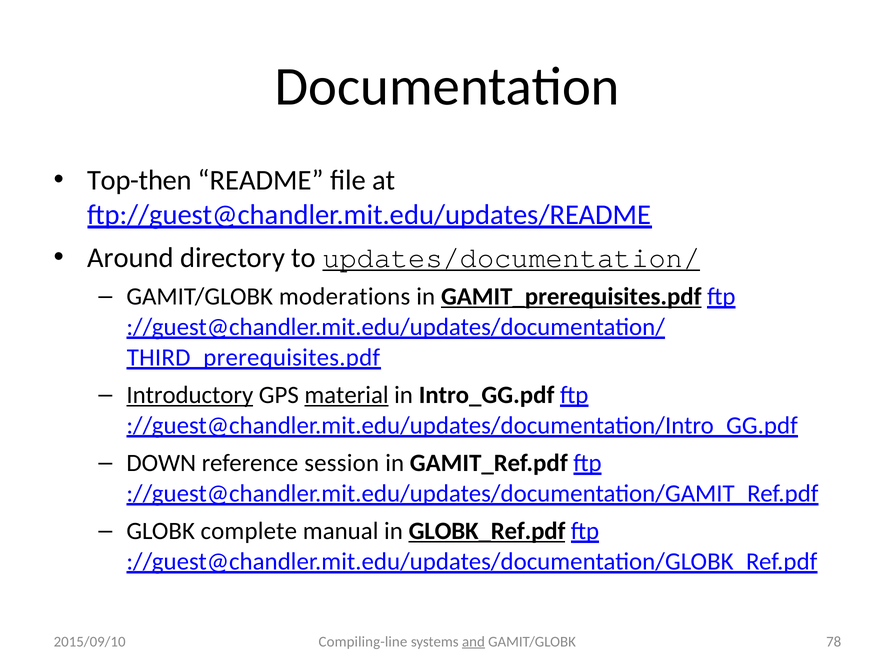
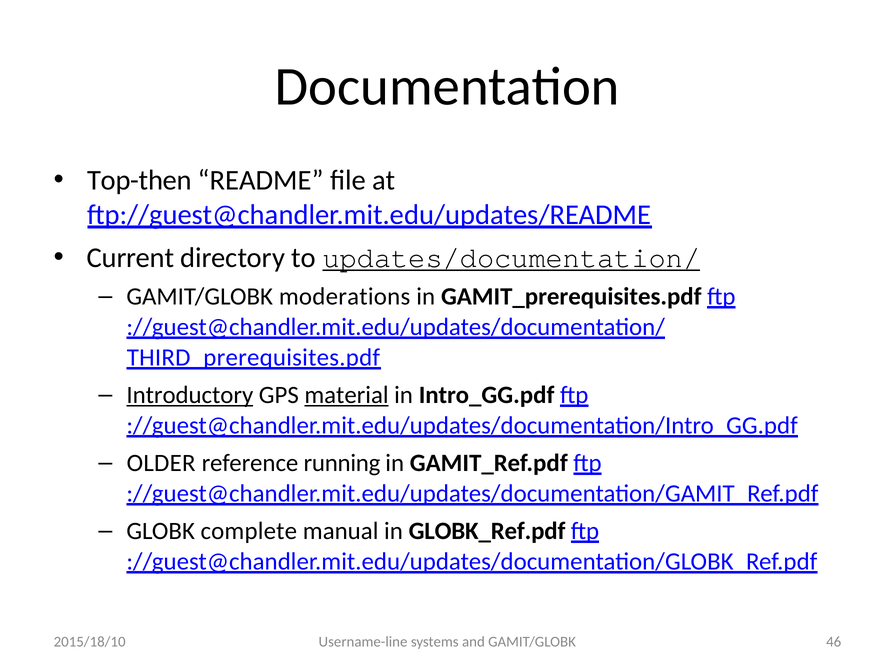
Around: Around -> Current (131, 258)
GAMIT_prerequisites.pdf underline: present -> none (571, 296)
DOWN: DOWN -> OLDER (161, 463)
session: session -> running (342, 463)
GLOBK_Ref.pdf underline: present -> none (487, 530)
Compiling-line: Compiling-line -> Username-line (363, 641)
and underline: present -> none (473, 641)
78: 78 -> 46 (834, 641)
2015/09/10: 2015/09/10 -> 2015/18/10 (90, 641)
